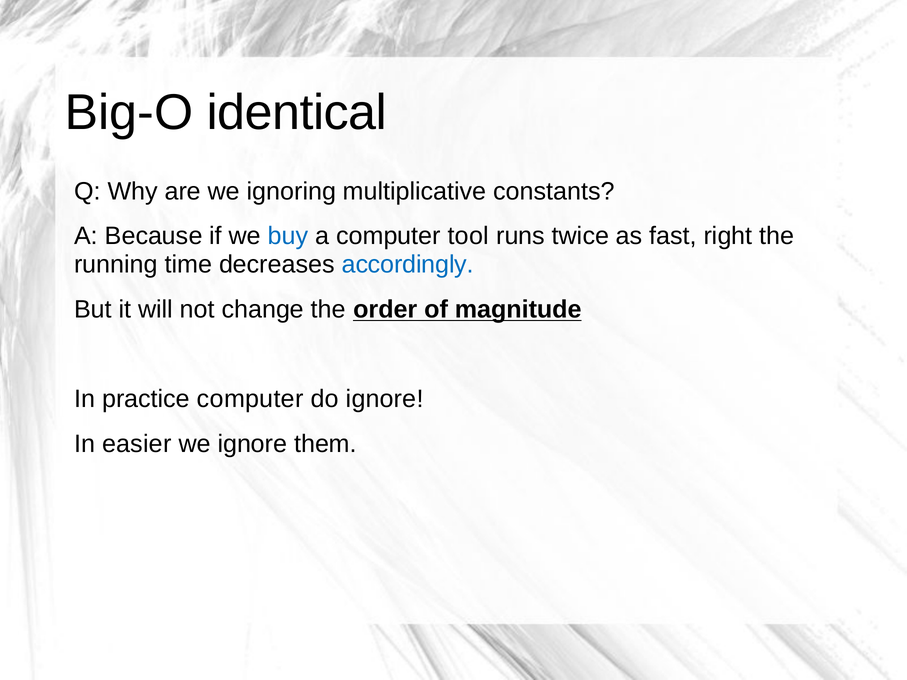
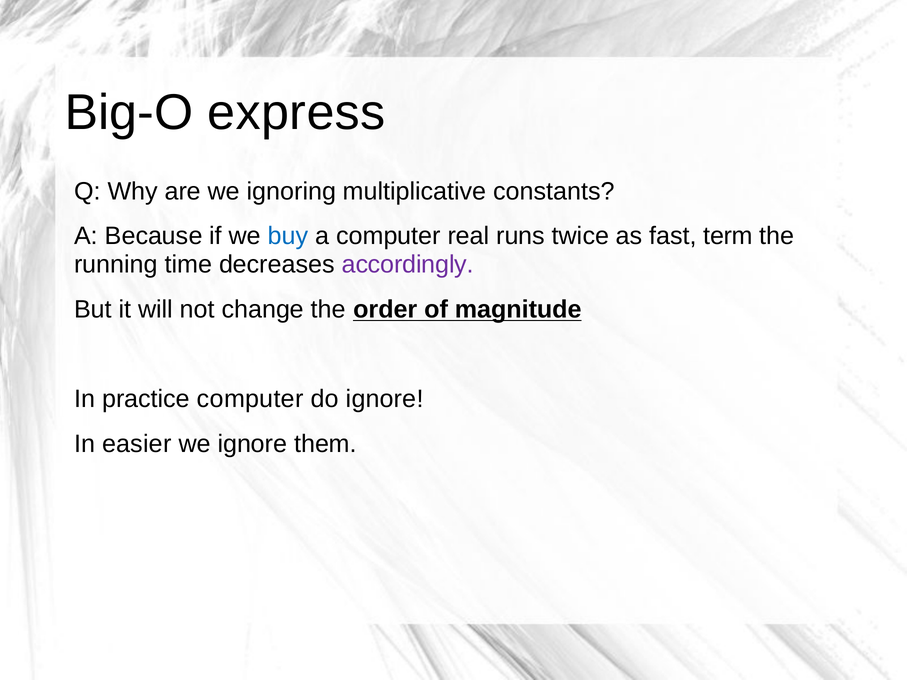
identical: identical -> express (296, 113)
tool: tool -> real (468, 236)
right: right -> term (728, 236)
accordingly colour: blue -> purple (408, 265)
